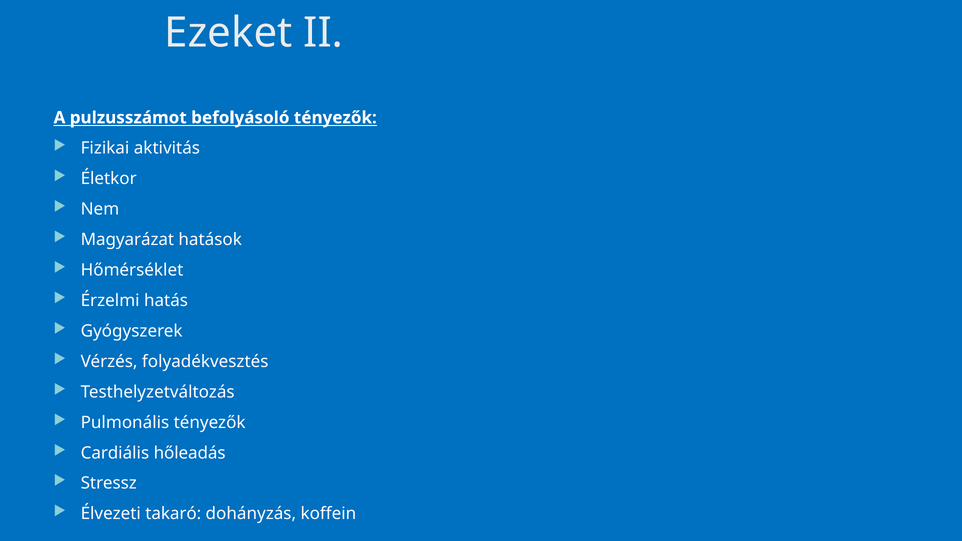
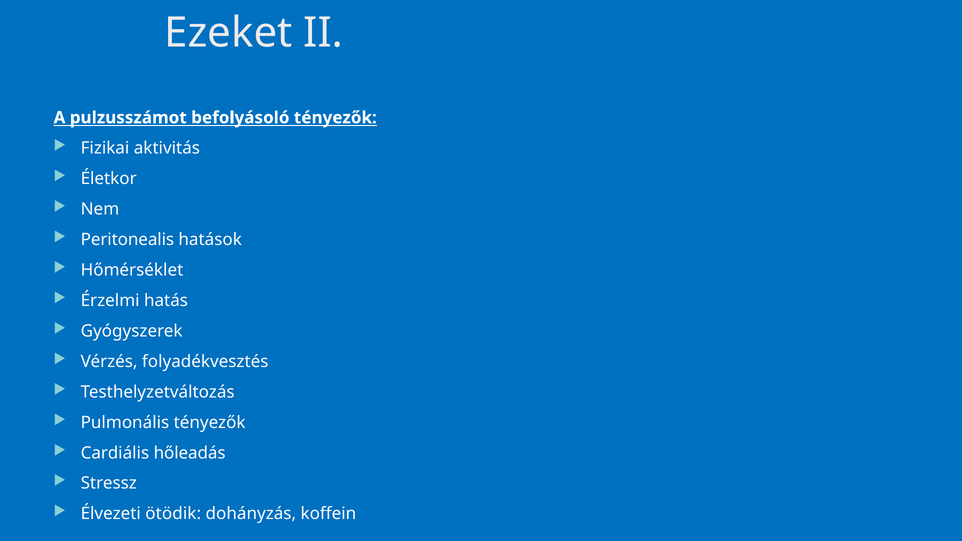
Magyarázat: Magyarázat -> Peritonealis (127, 240)
takaró: takaró -> ötödik (173, 514)
